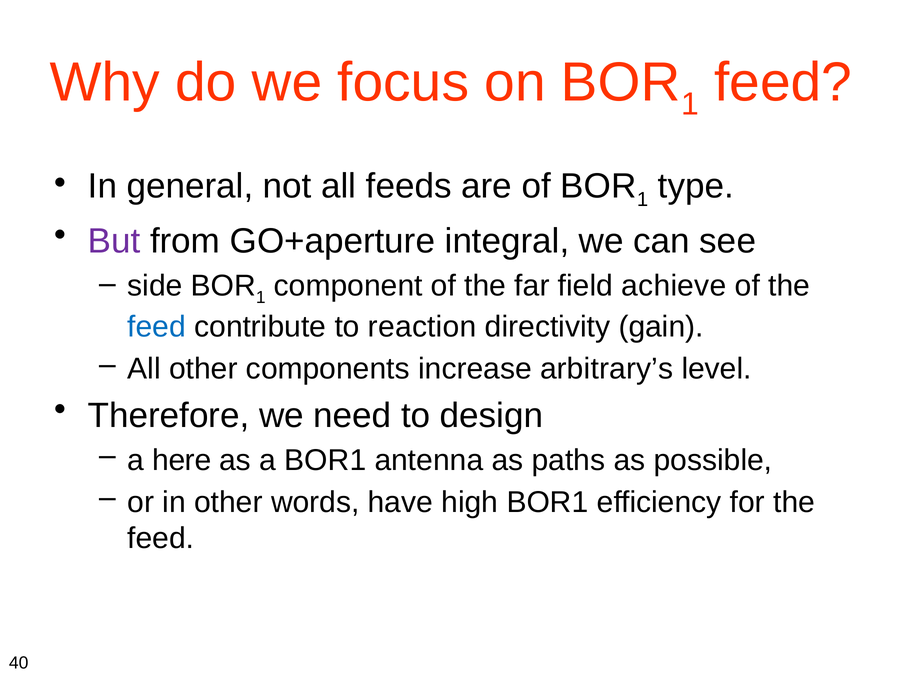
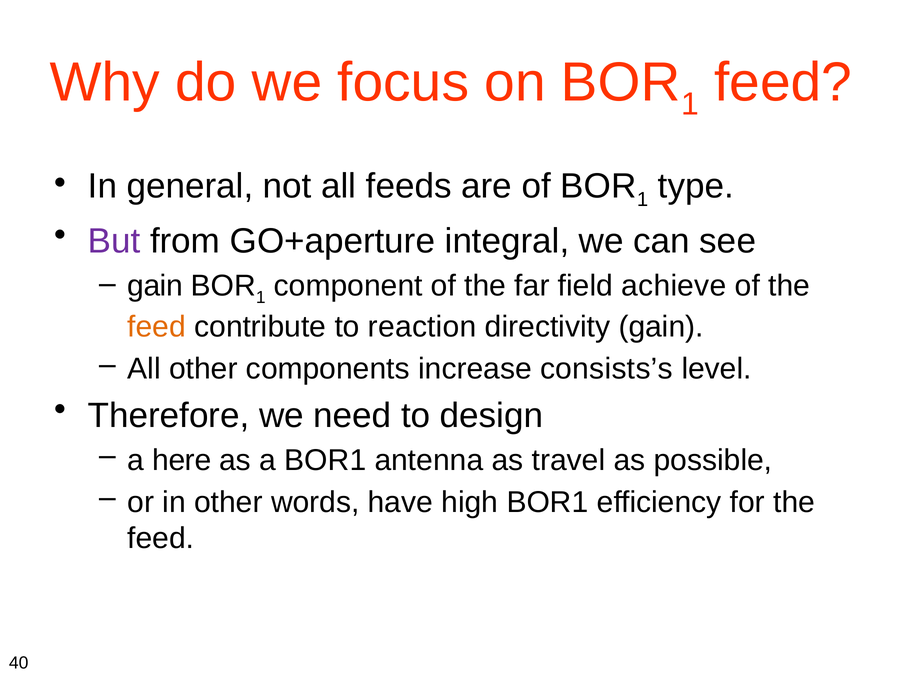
side: side -> gain (155, 286)
feed colour: blue -> orange (157, 327)
arbitrary’s: arbitrary’s -> consists’s (606, 369)
paths: paths -> travel (568, 460)
